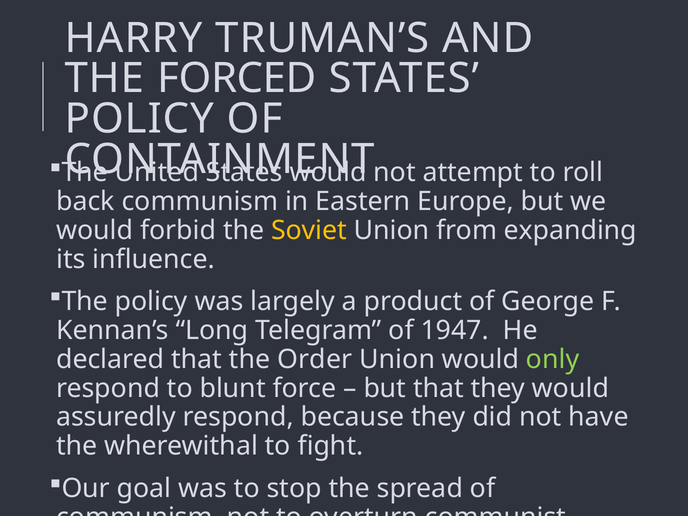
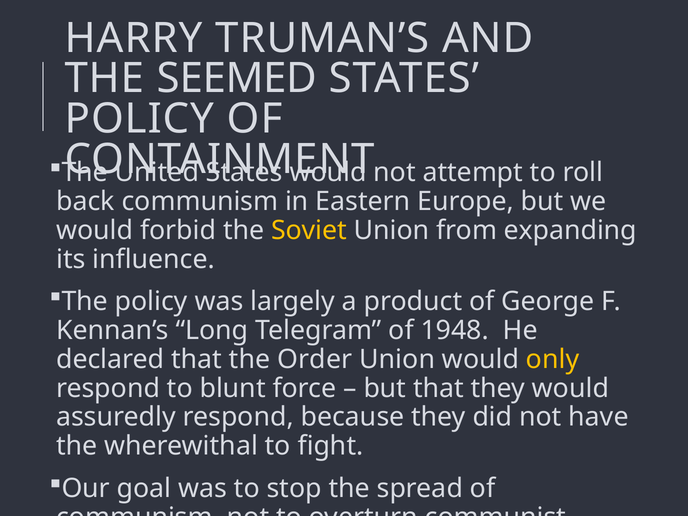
FORCED: FORCED -> SEEMED (237, 78)
1947: 1947 -> 1948 (455, 330)
only colour: light green -> yellow (553, 359)
